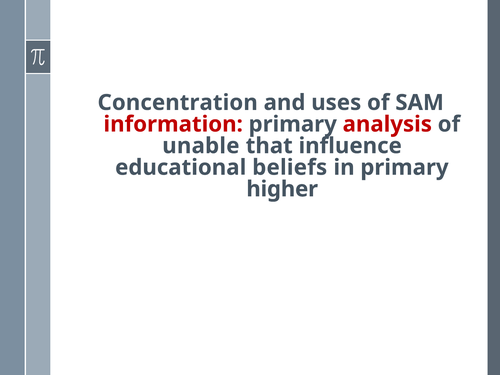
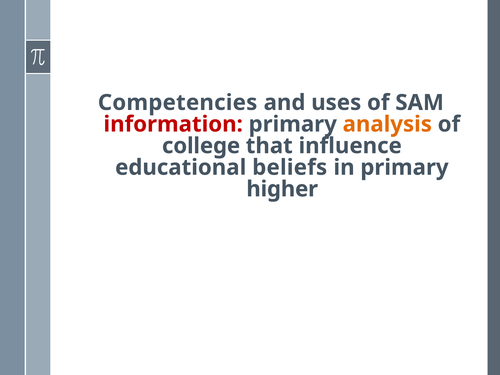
Concentration: Concentration -> Competencies (178, 103)
analysis colour: red -> orange (387, 124)
unable: unable -> college (201, 146)
